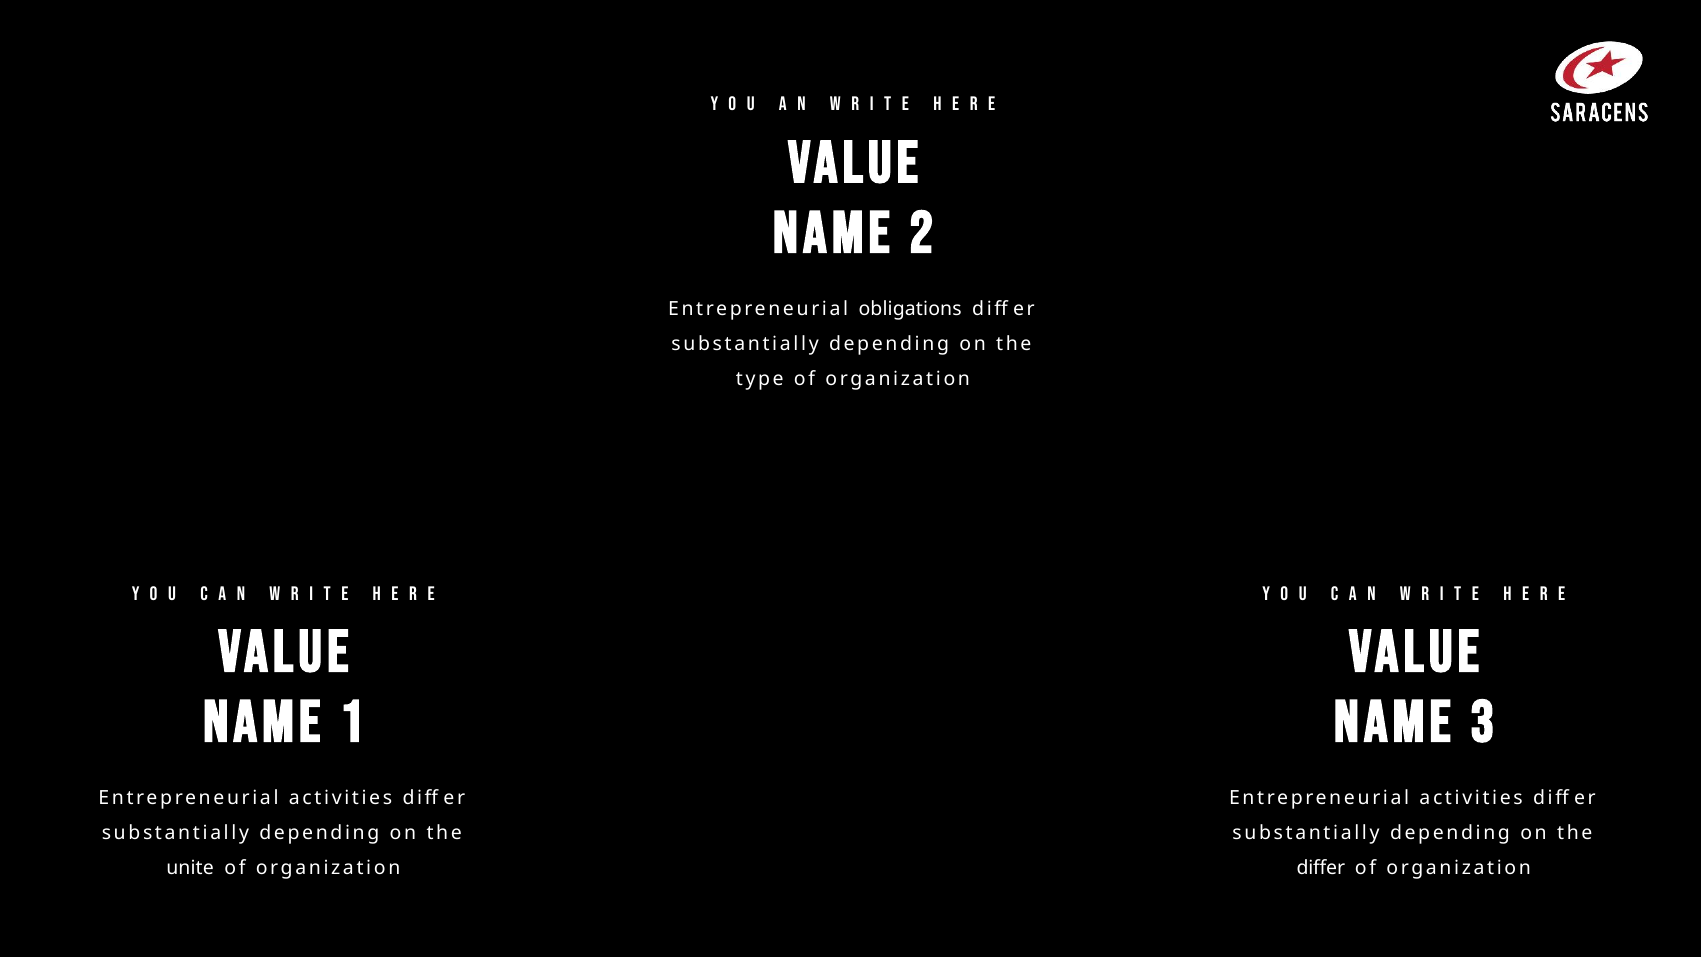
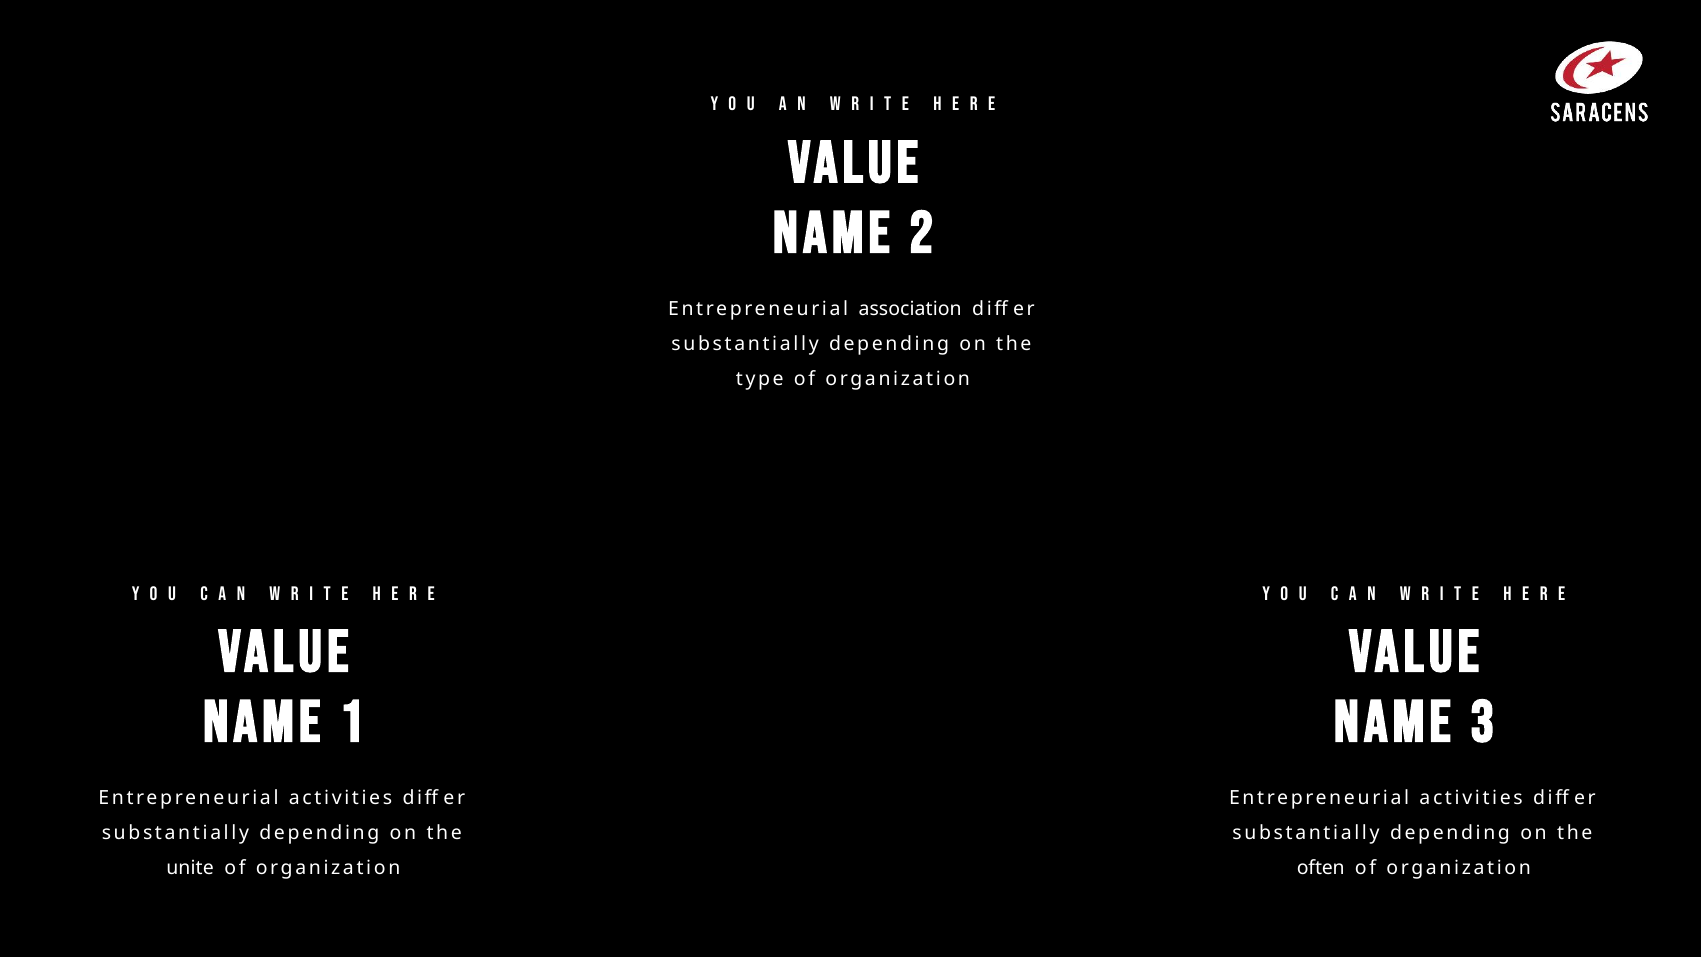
obligations: obligations -> association (910, 309)
differ: differ -> often (1321, 868)
